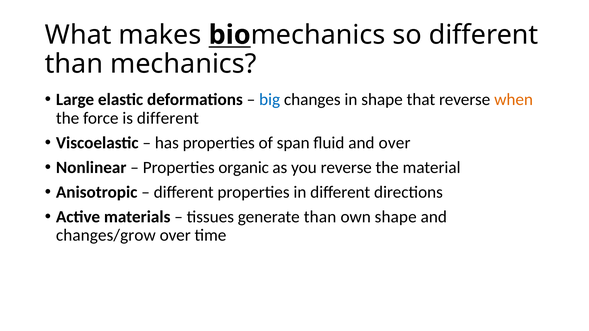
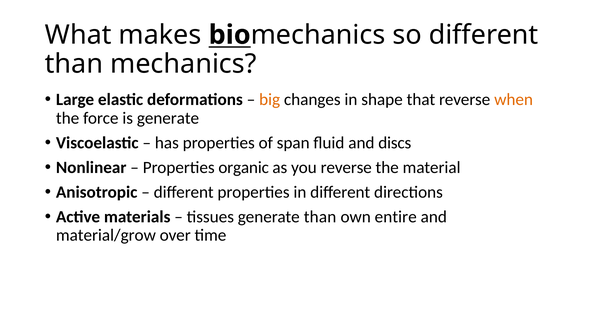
big colour: blue -> orange (270, 100)
is different: different -> generate (168, 118)
and over: over -> discs (395, 143)
own shape: shape -> entire (396, 217)
changes/grow: changes/grow -> material/grow (106, 235)
